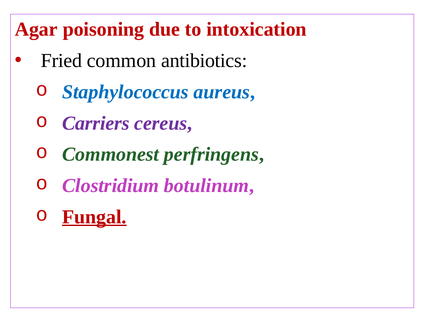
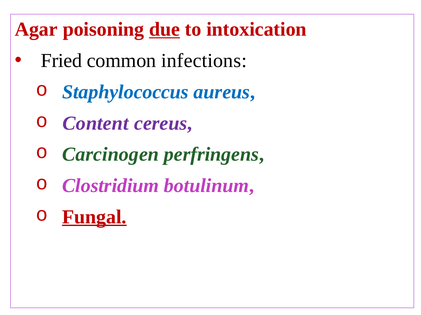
due underline: none -> present (165, 29)
antibiotics: antibiotics -> infections (204, 61)
Carriers: Carriers -> Content (96, 123)
Commonest: Commonest -> Carcinogen (111, 155)
